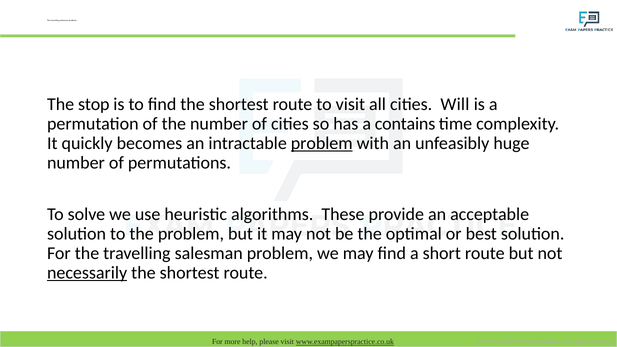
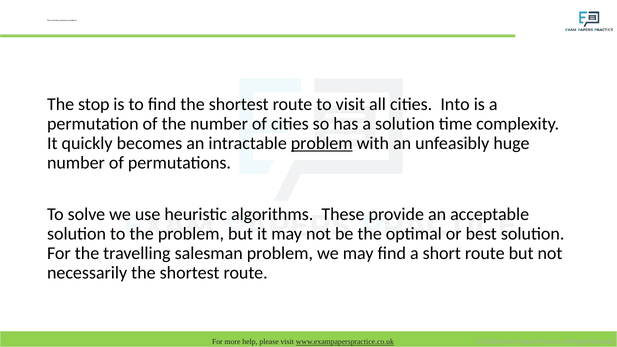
Will: Will -> Into (455, 104)
a contains: contains -> solution (405, 124)
necessarily underline: present -> none (87, 273)
